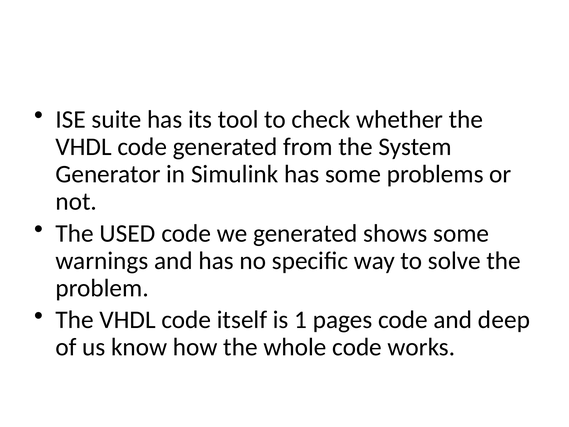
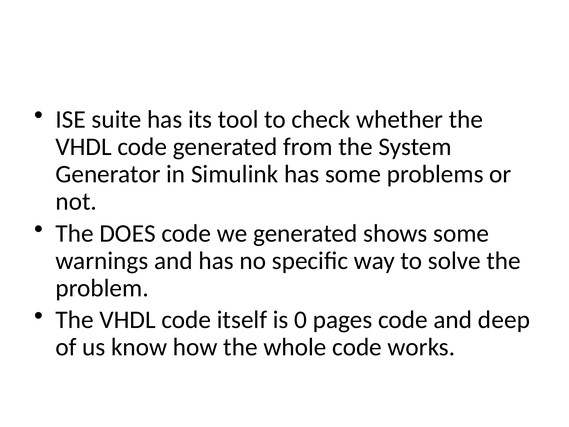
USED: USED -> DOES (128, 233)
1: 1 -> 0 (301, 320)
